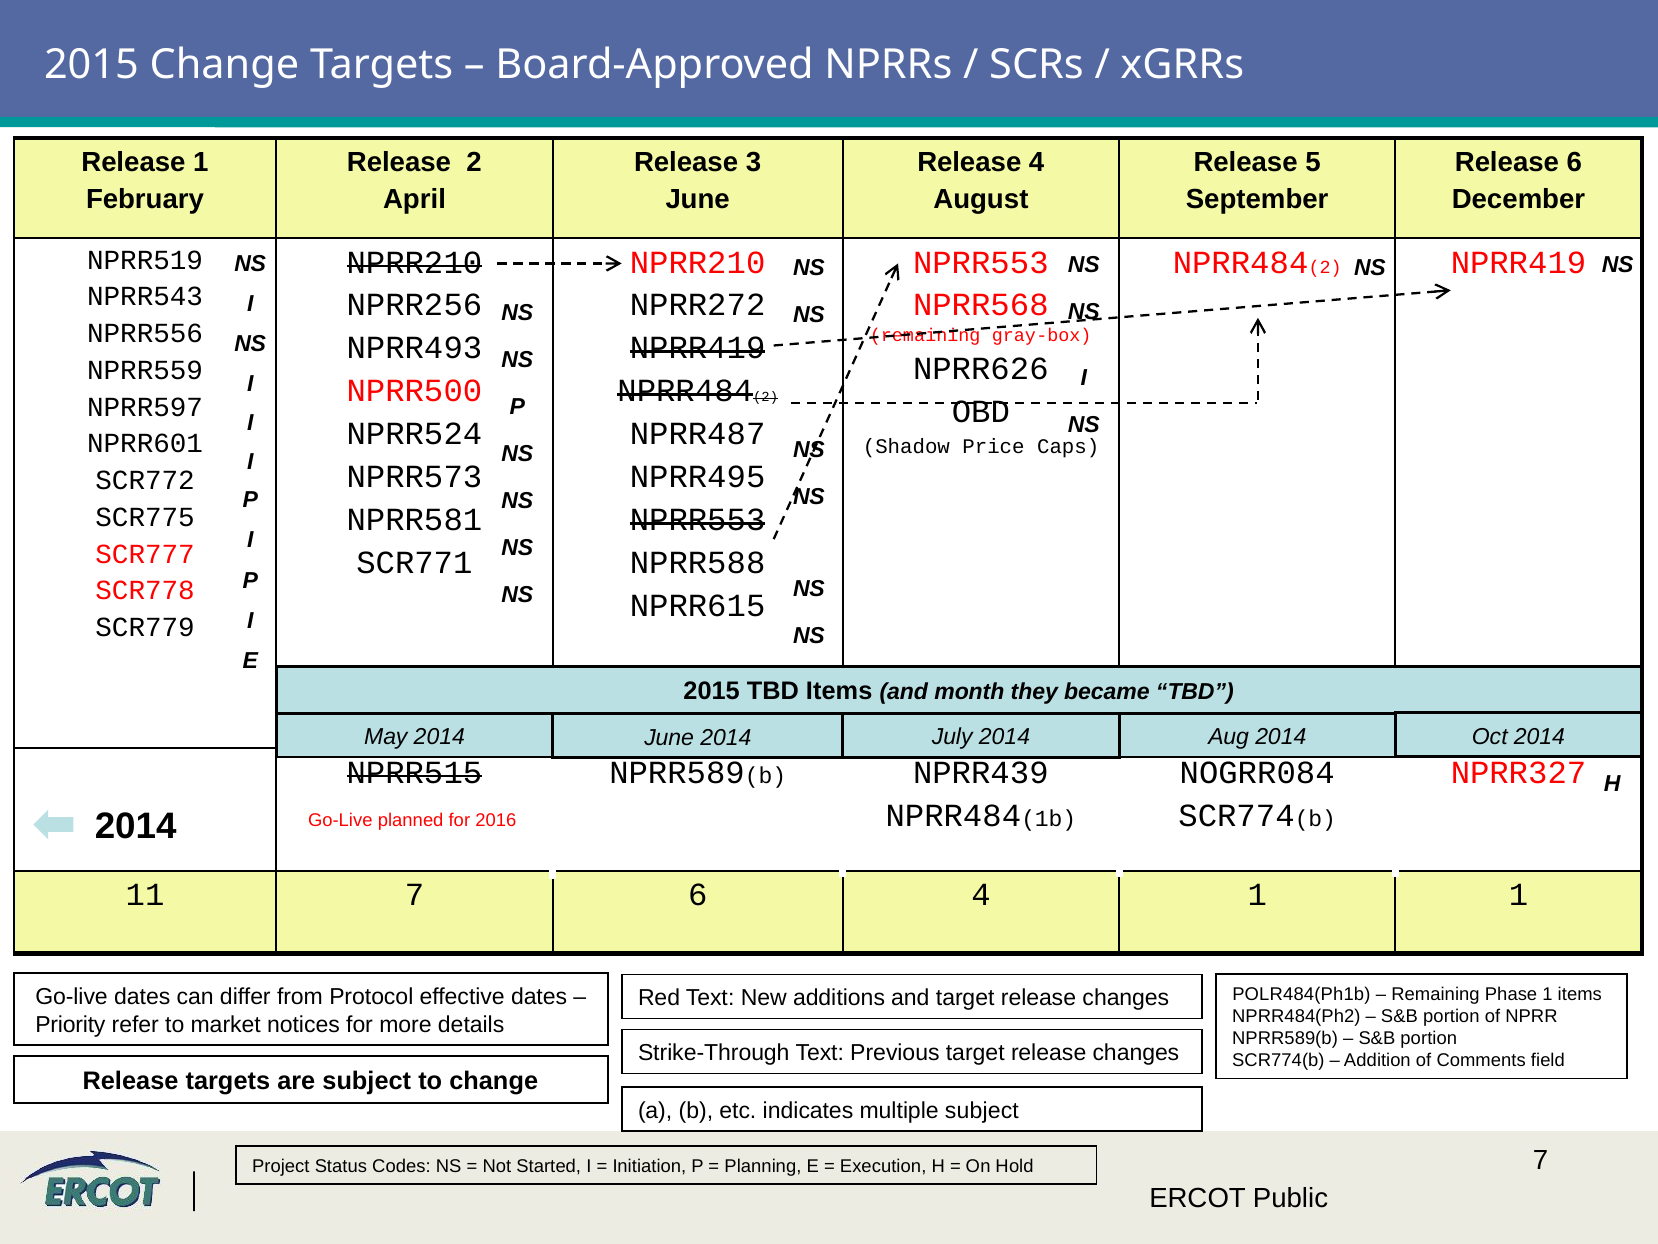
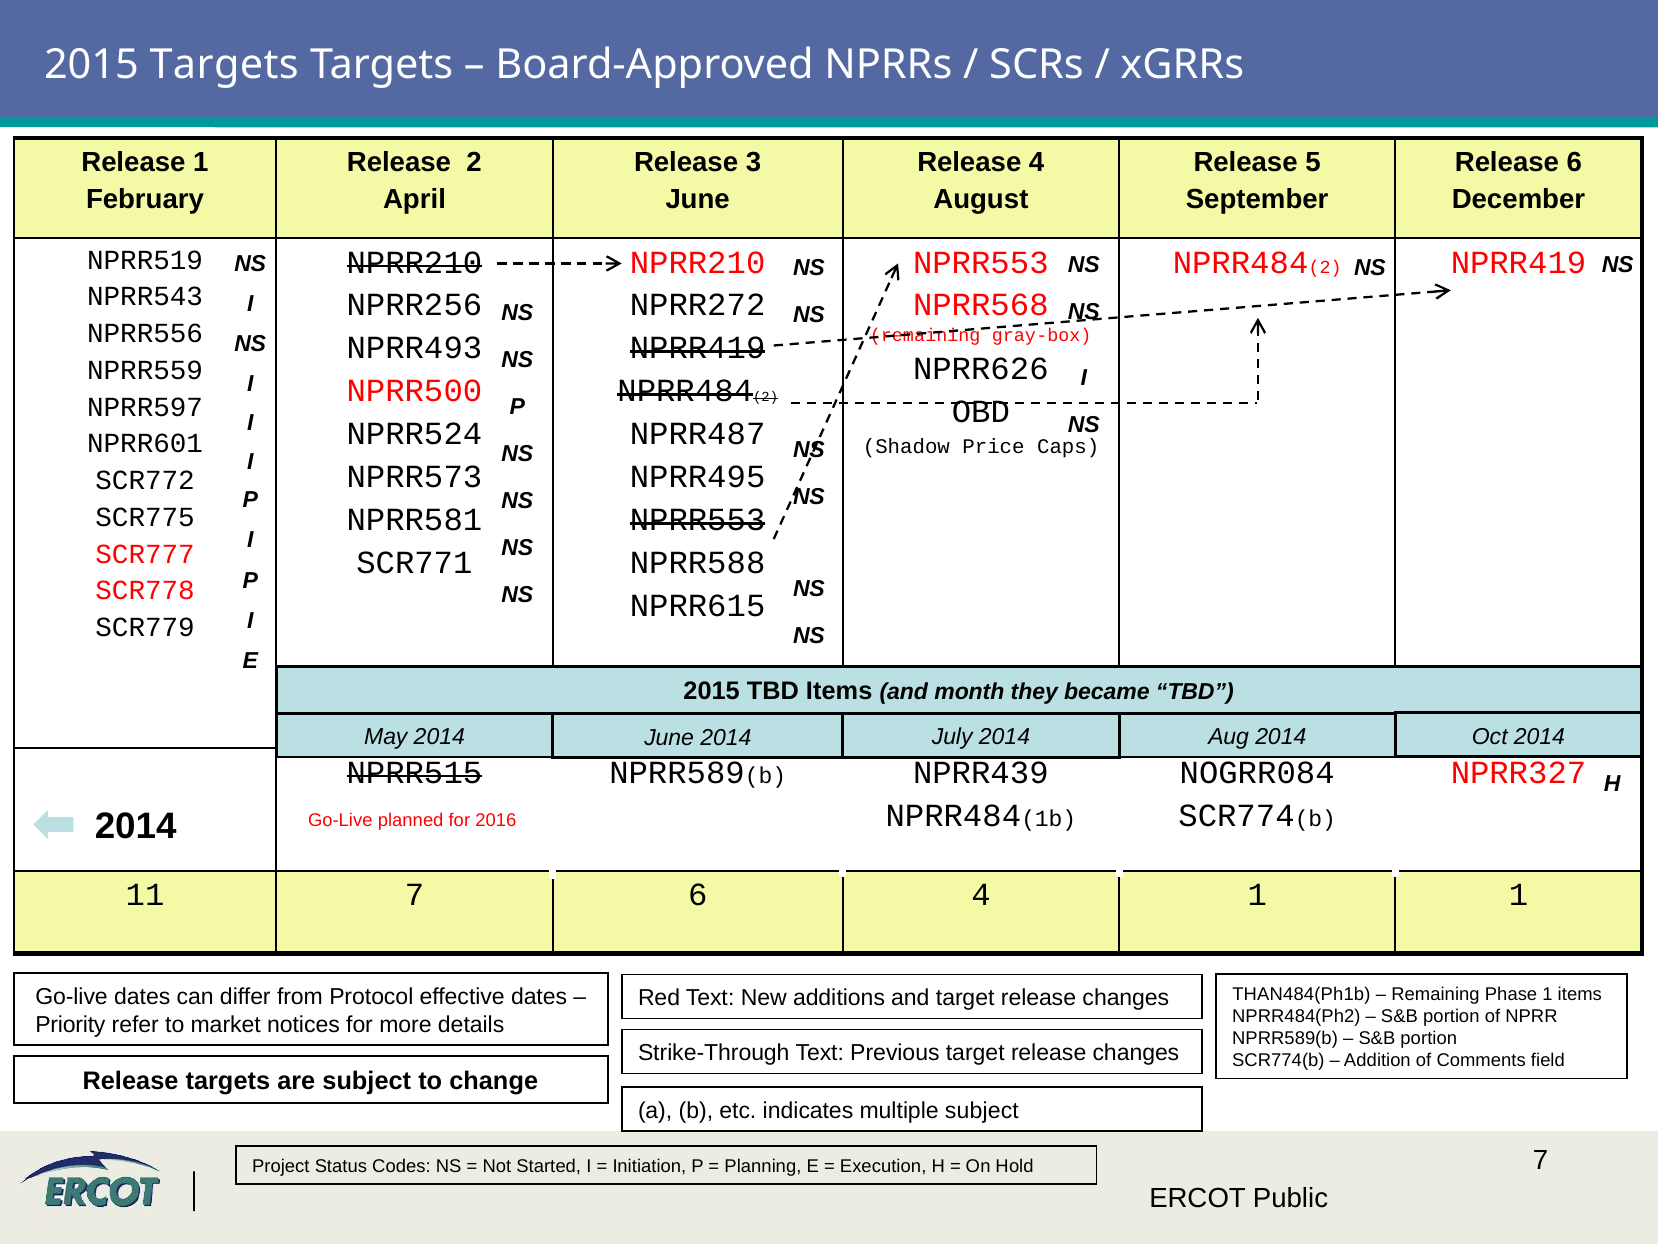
2015 Change: Change -> Targets (224, 65)
POLR484(Ph1b: POLR484(Ph1b -> THAN484(Ph1b (1301, 994)
